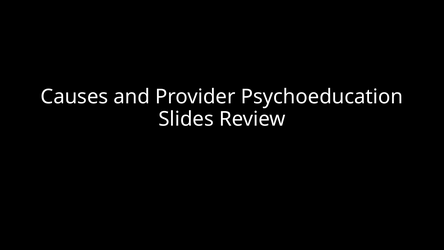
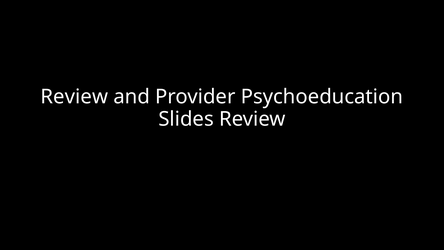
Causes: Causes -> Review (74, 97)
